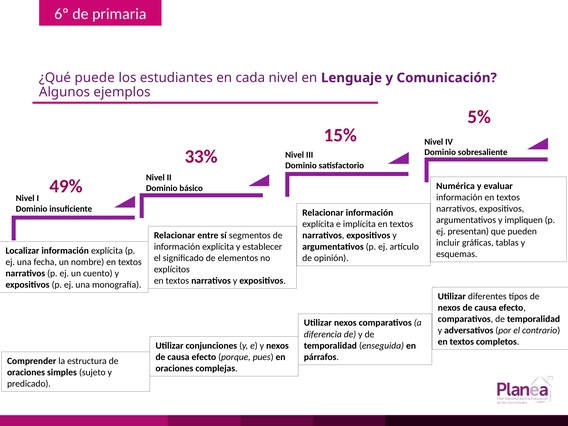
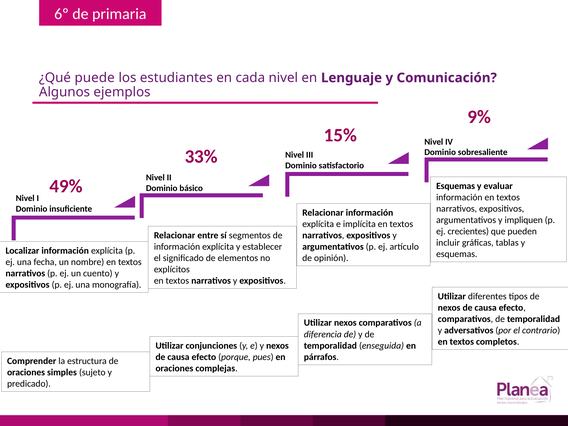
5%: 5% -> 9% (479, 117)
Numérica: Numérica -> Esquemas (456, 186)
presentan: presentan -> crecientes (468, 231)
